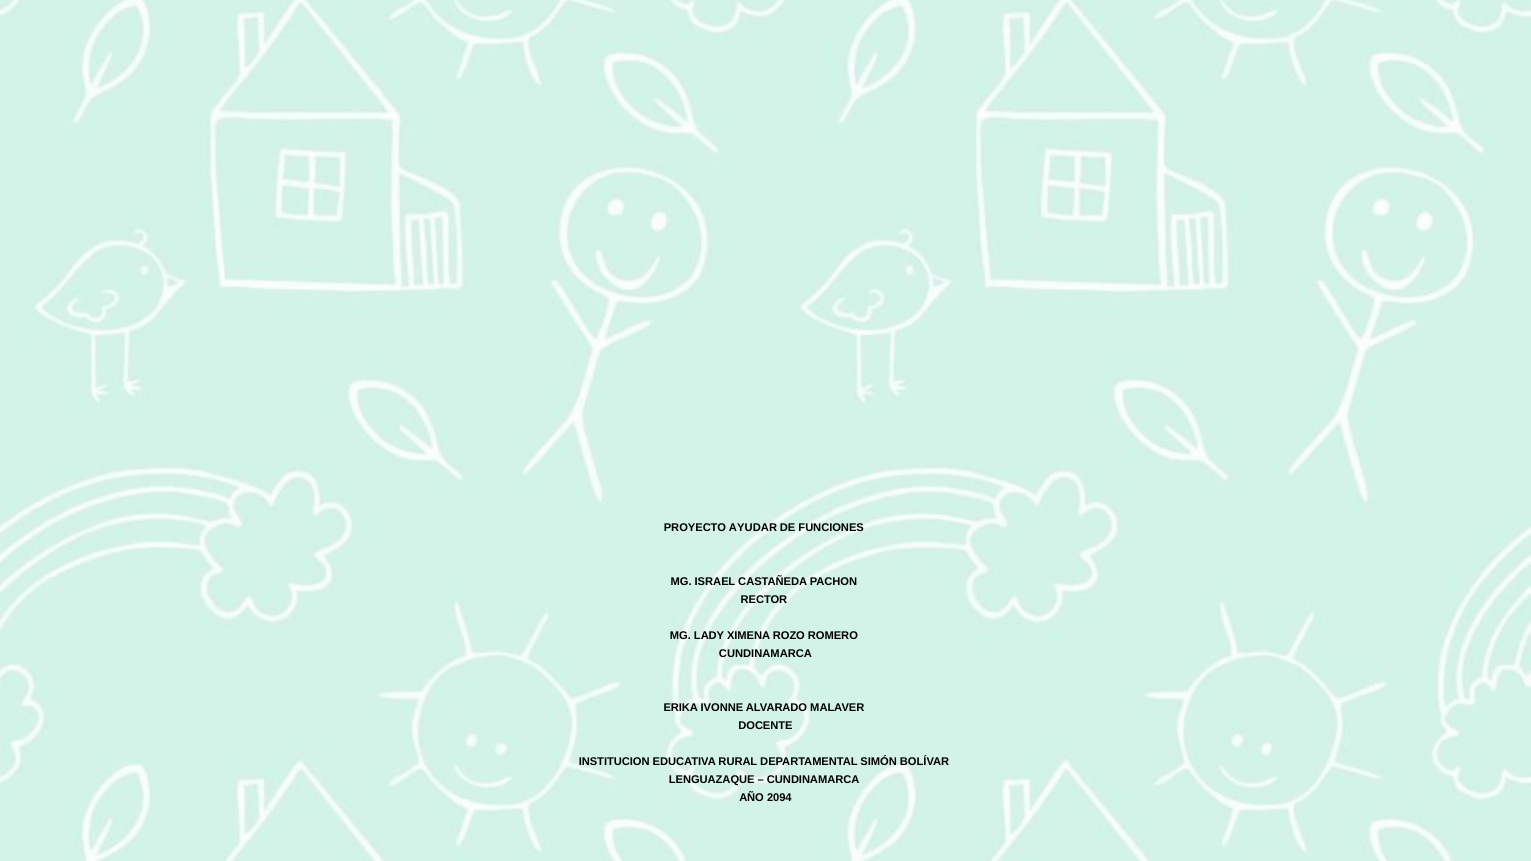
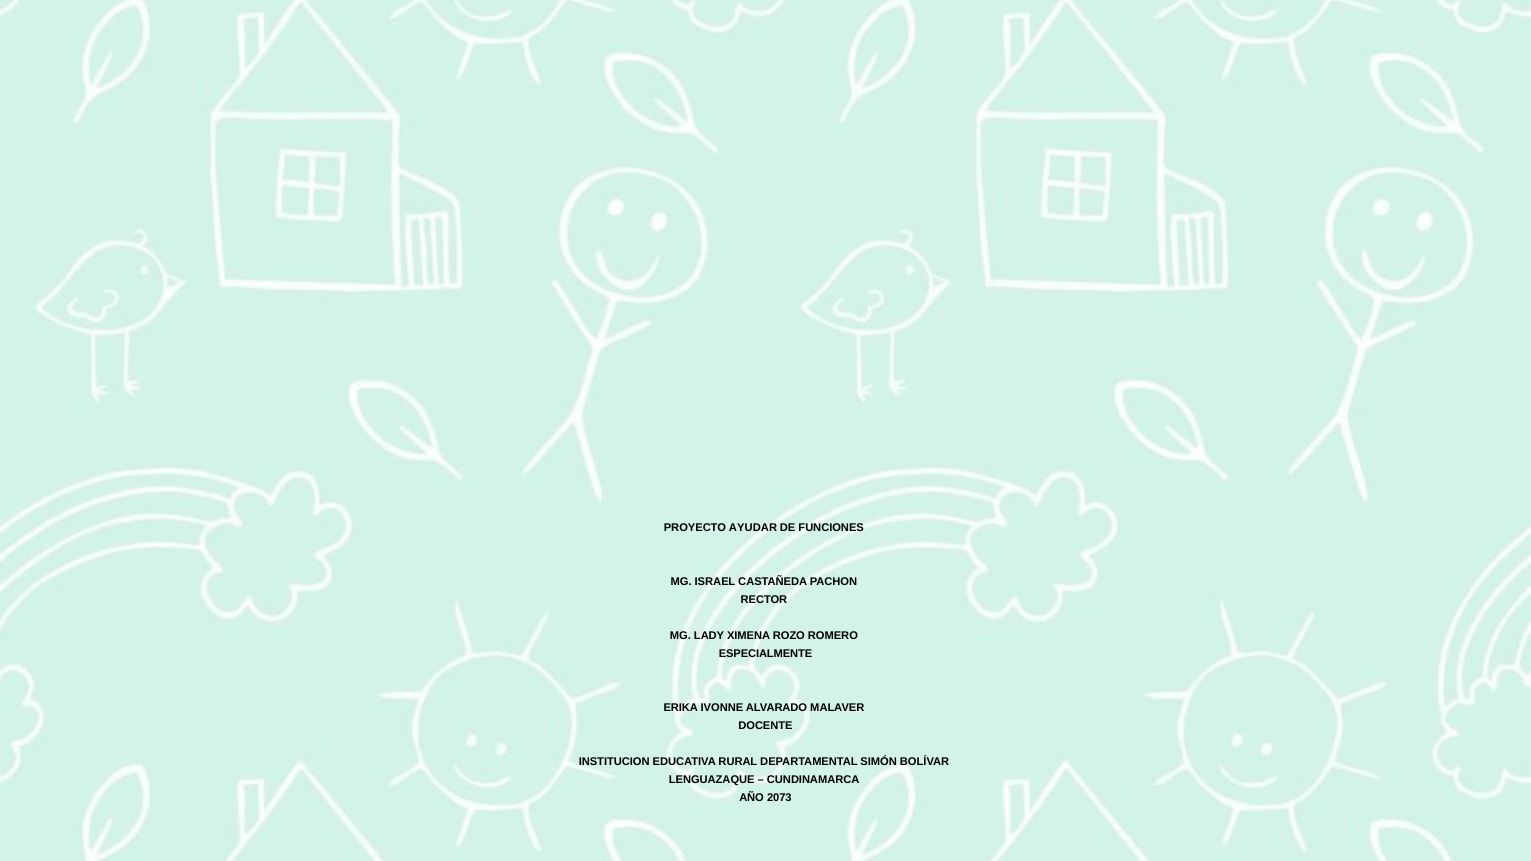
CUNDINAMARCA: CUNDINAMARCA -> ESPECIALMENTE (766, 654)
2094: 2094 -> 2073 (779, 798)
